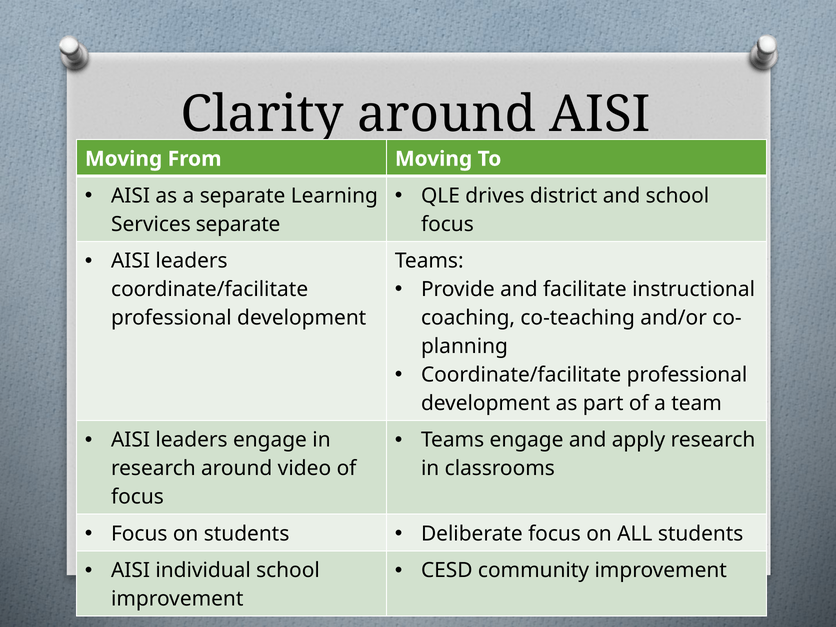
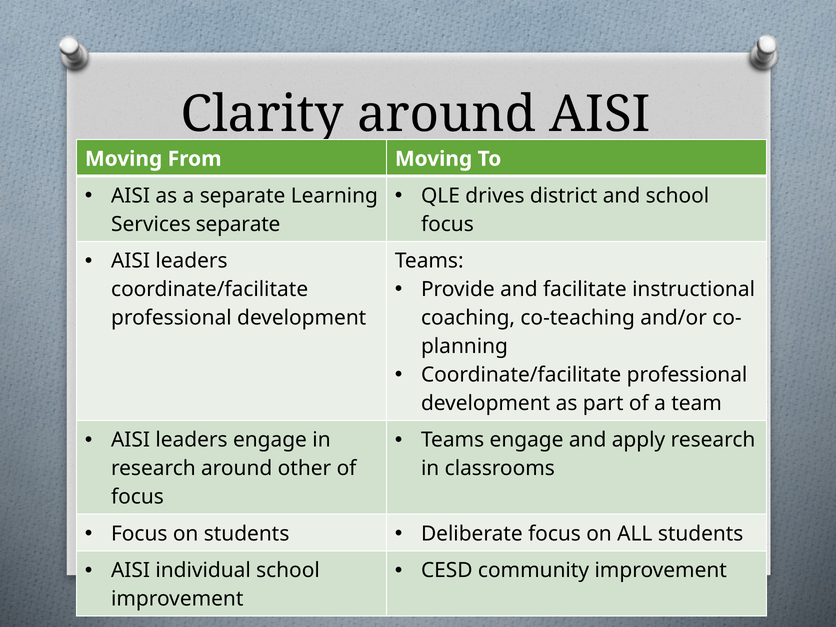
video: video -> other (304, 468)
